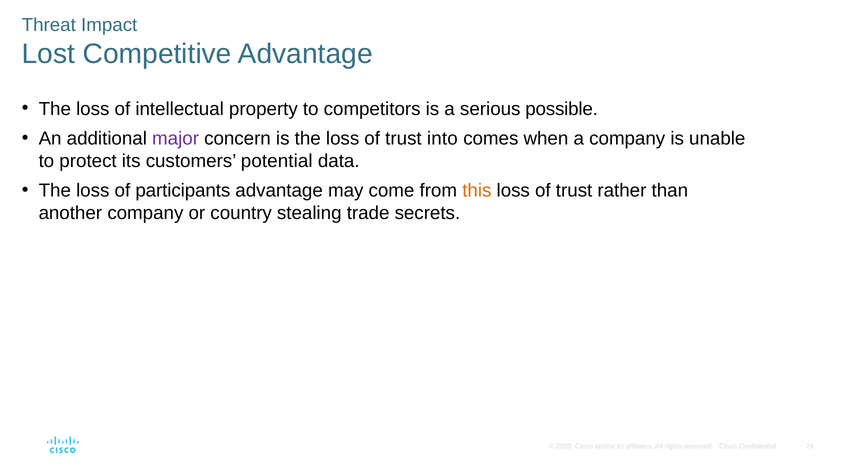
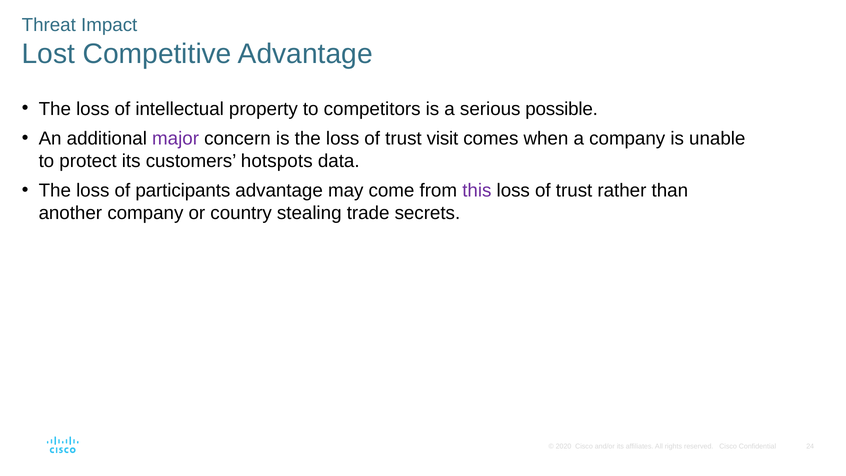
into: into -> visit (443, 138)
potential: potential -> hotspots (277, 161)
this colour: orange -> purple (477, 191)
